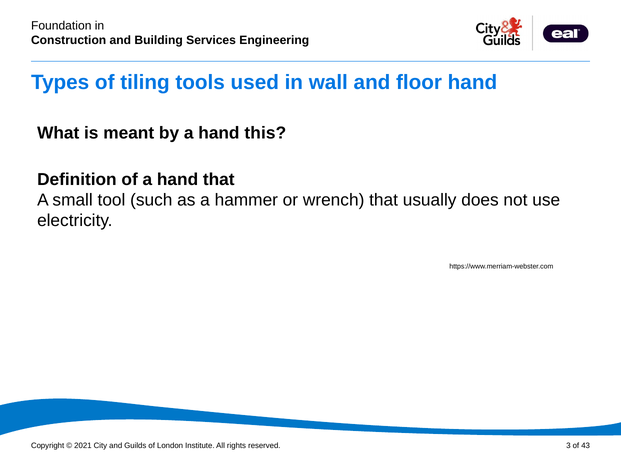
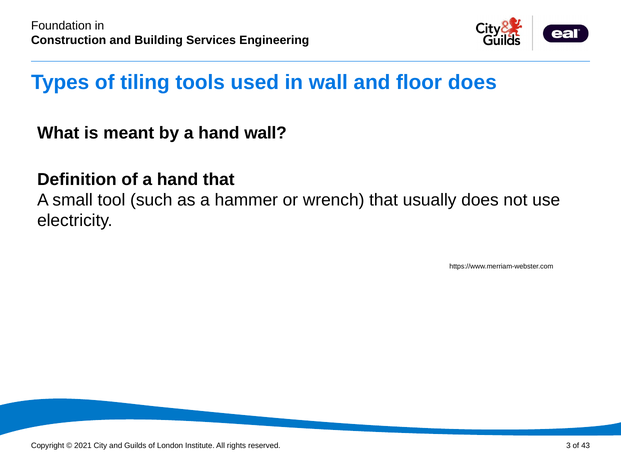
floor hand: hand -> does (472, 82)
hand this: this -> wall (266, 133)
